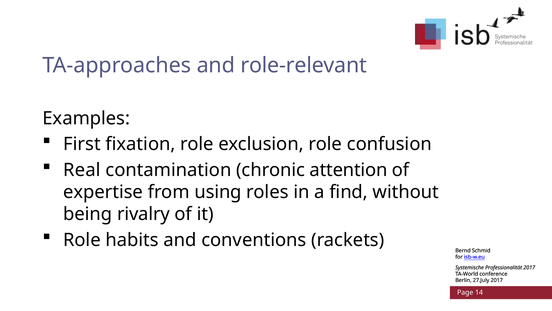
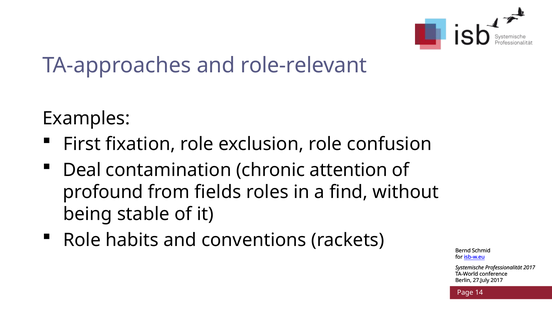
Real: Real -> Deal (82, 170)
expertise: expertise -> profound (103, 192)
using: using -> fields (218, 192)
rivalry: rivalry -> stable (143, 214)
